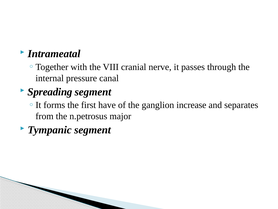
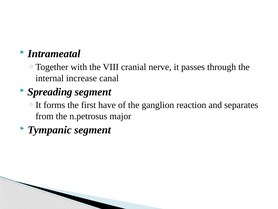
pressure: pressure -> increase (81, 78)
increase: increase -> reaction (191, 105)
